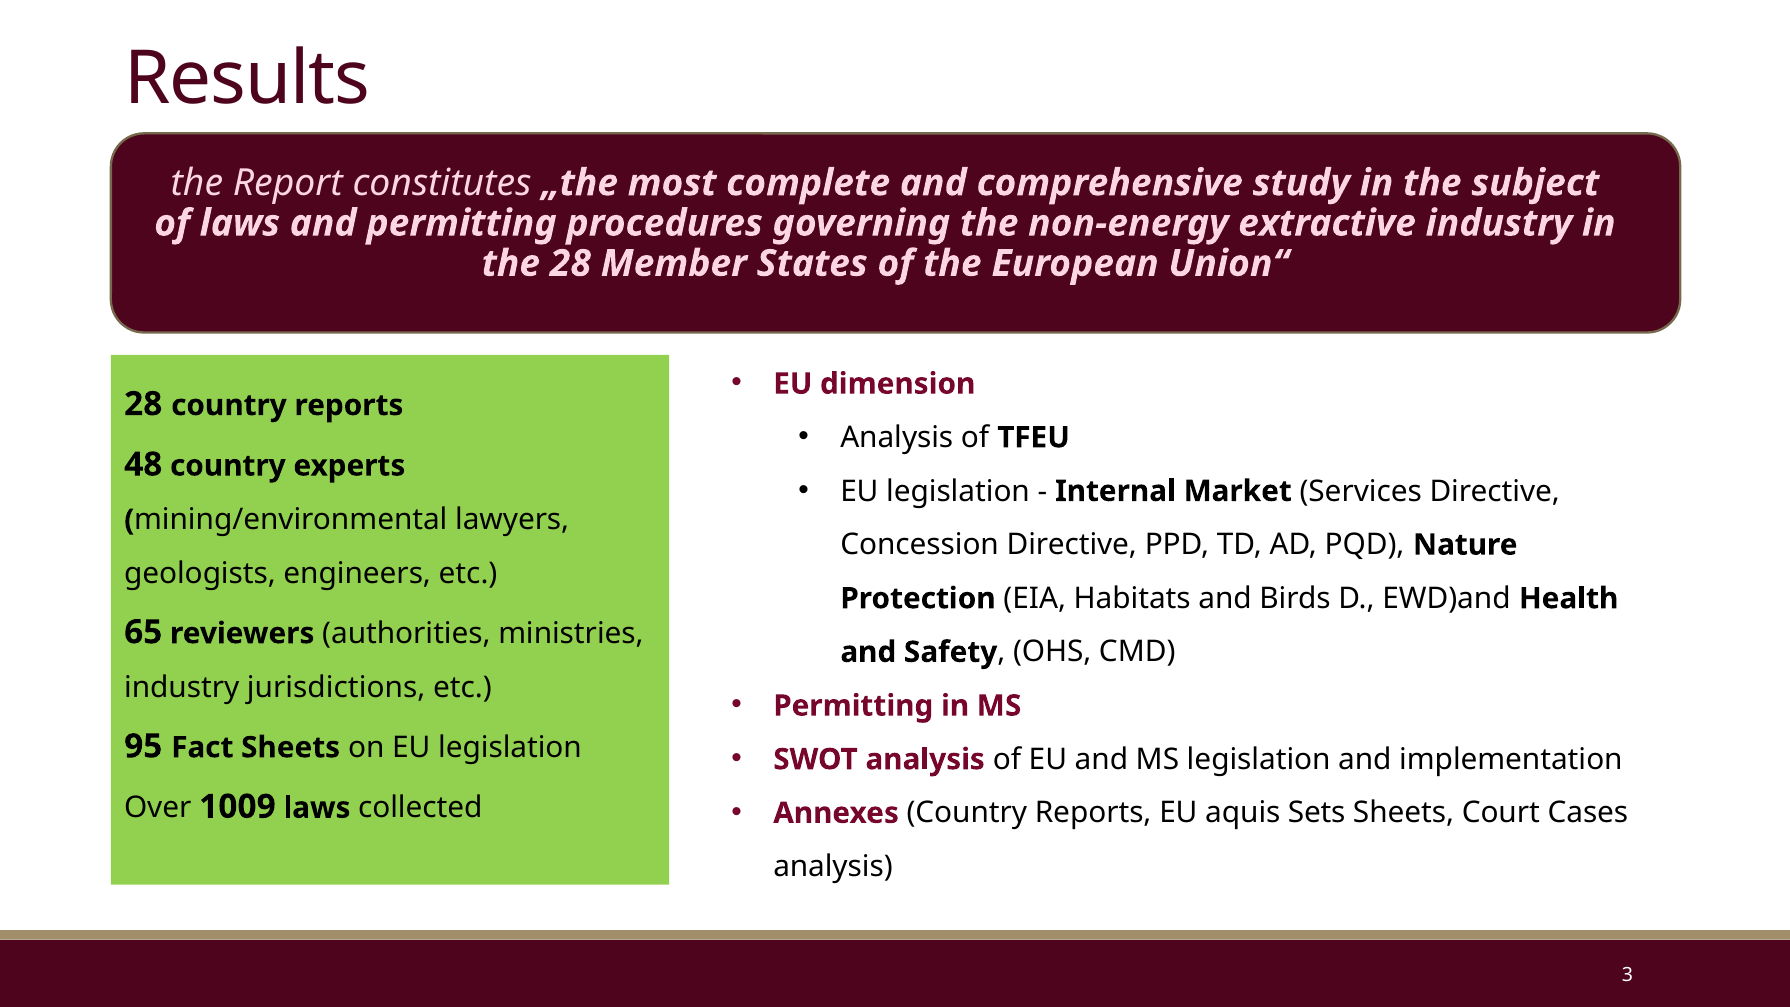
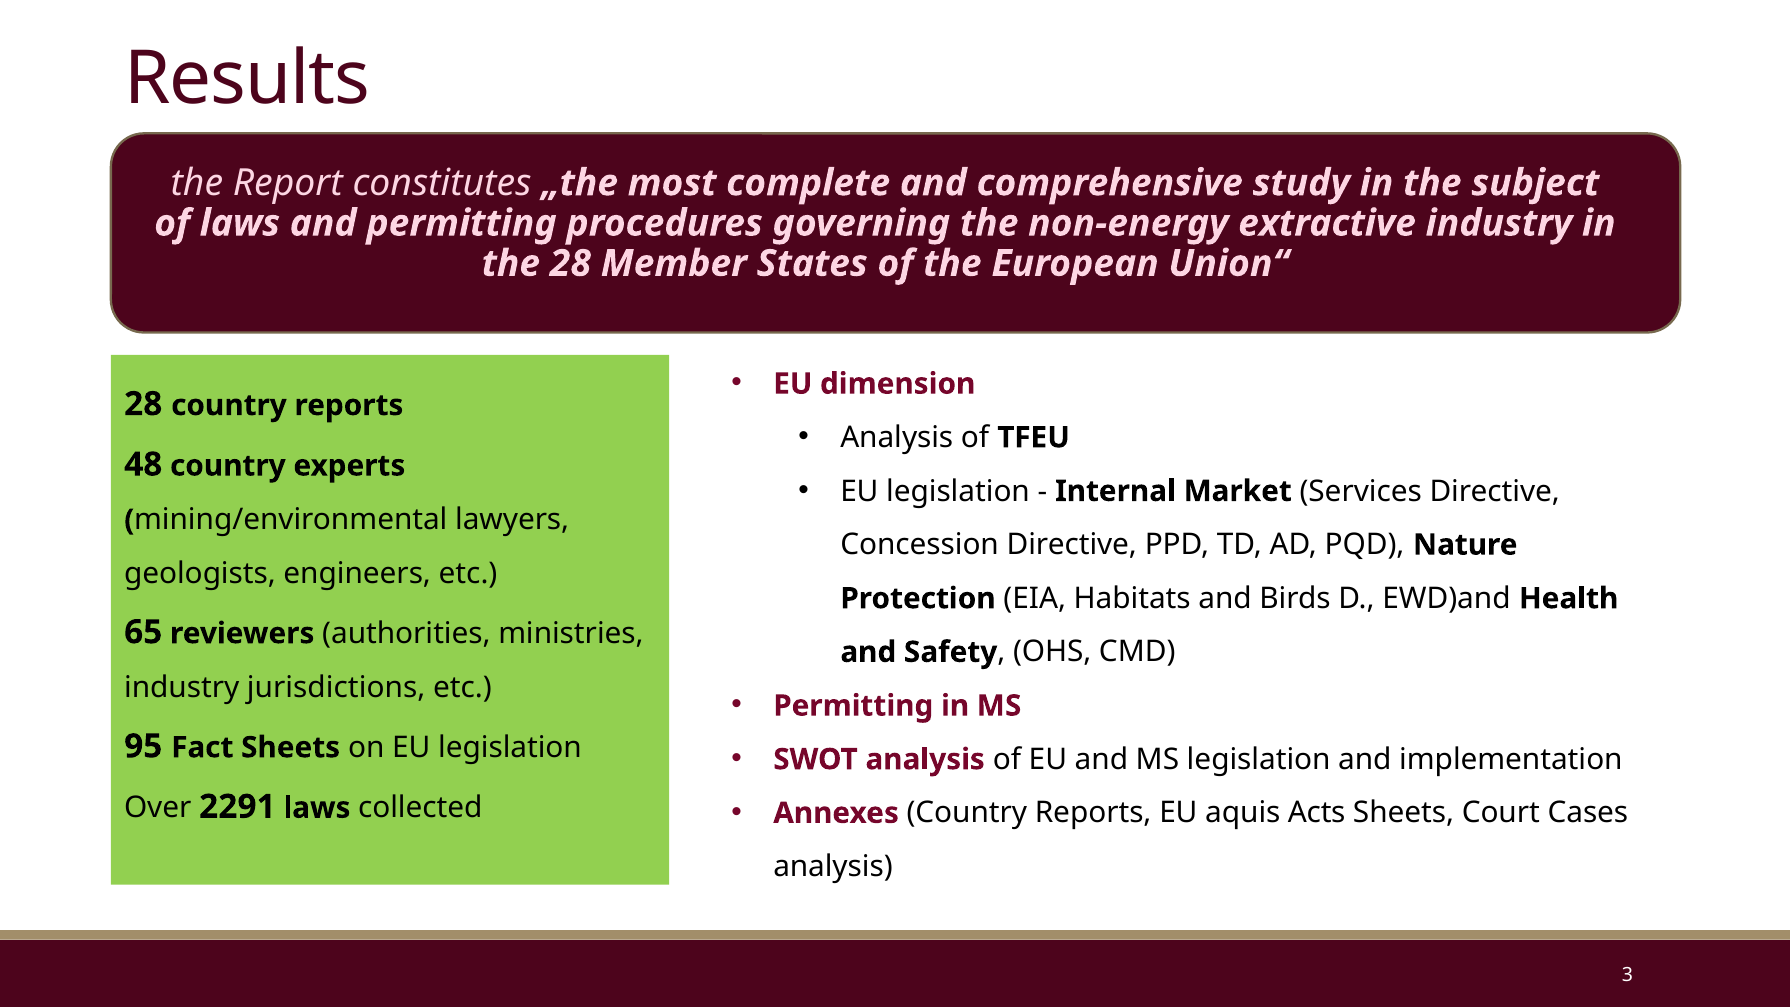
Sets: Sets -> Acts (1317, 813)
1009: 1009 -> 2291 (237, 807)
